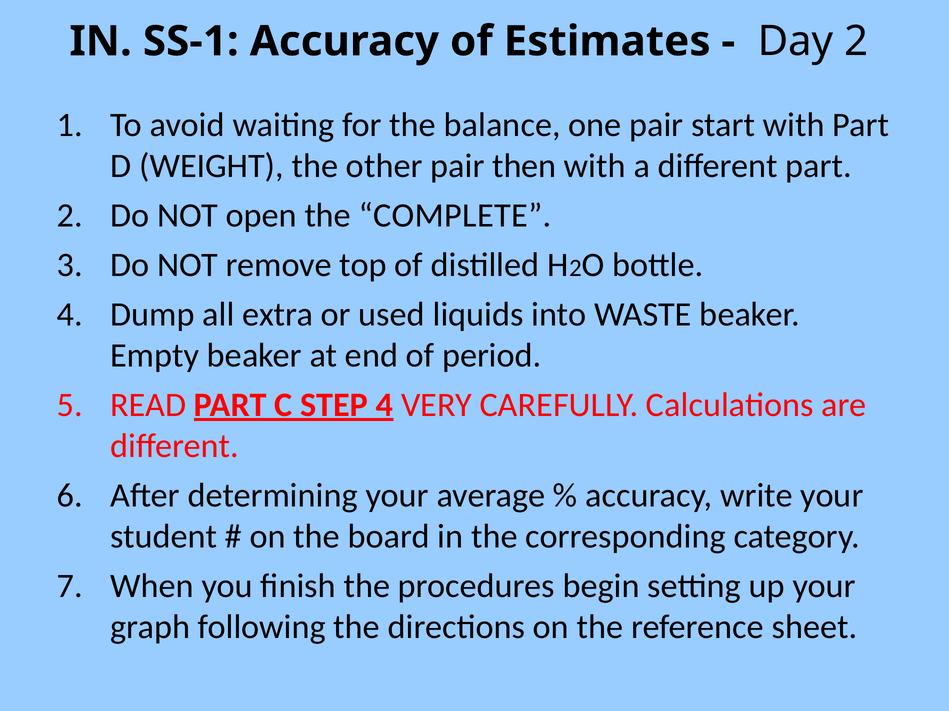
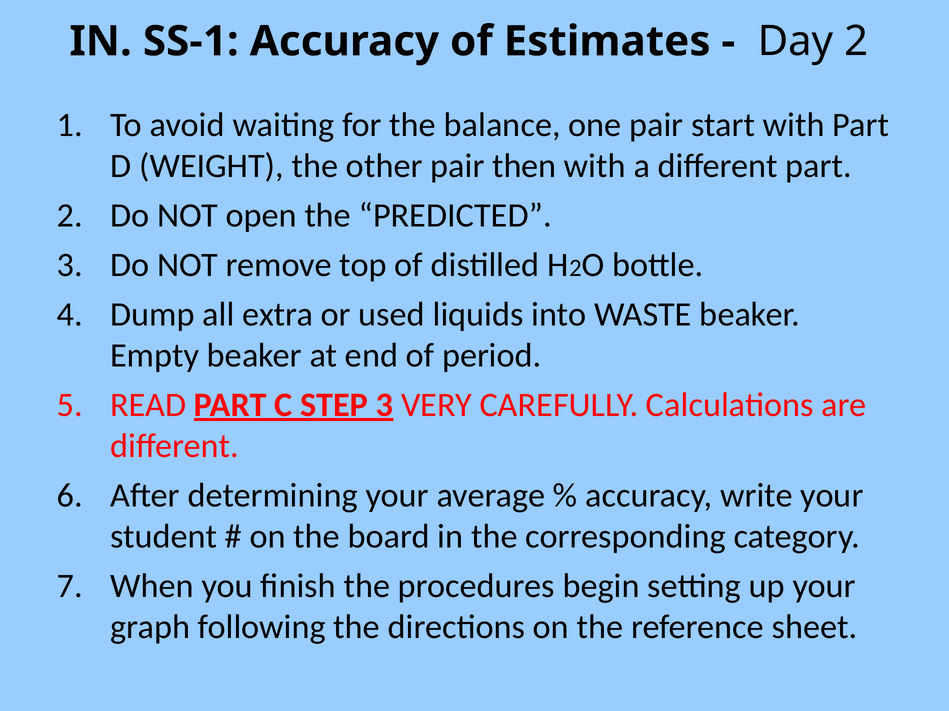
COMPLETE: COMPLETE -> PREDICTED (455, 216)
STEP 4: 4 -> 3 (385, 405)
